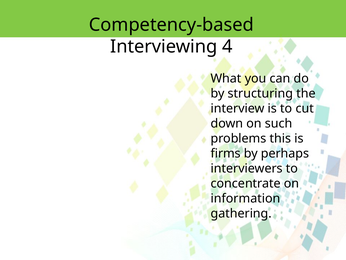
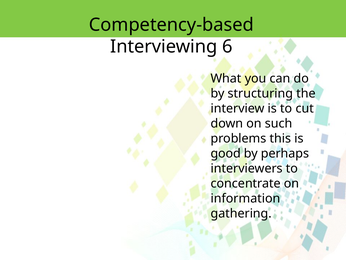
4: 4 -> 6 (227, 47)
firms: firms -> good (226, 153)
